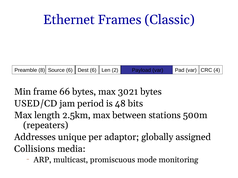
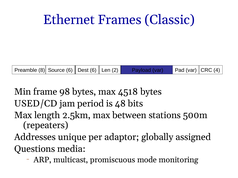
66: 66 -> 98 (65, 92)
3021: 3021 -> 4518 (128, 92)
Collisions: Collisions -> Questions (35, 149)
